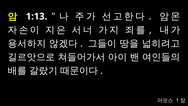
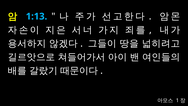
1:13 colour: white -> light blue (37, 16)
